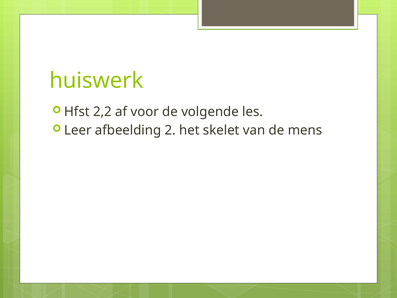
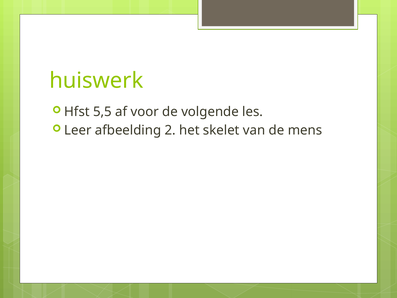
2,2: 2,2 -> 5,5 (102, 112)
